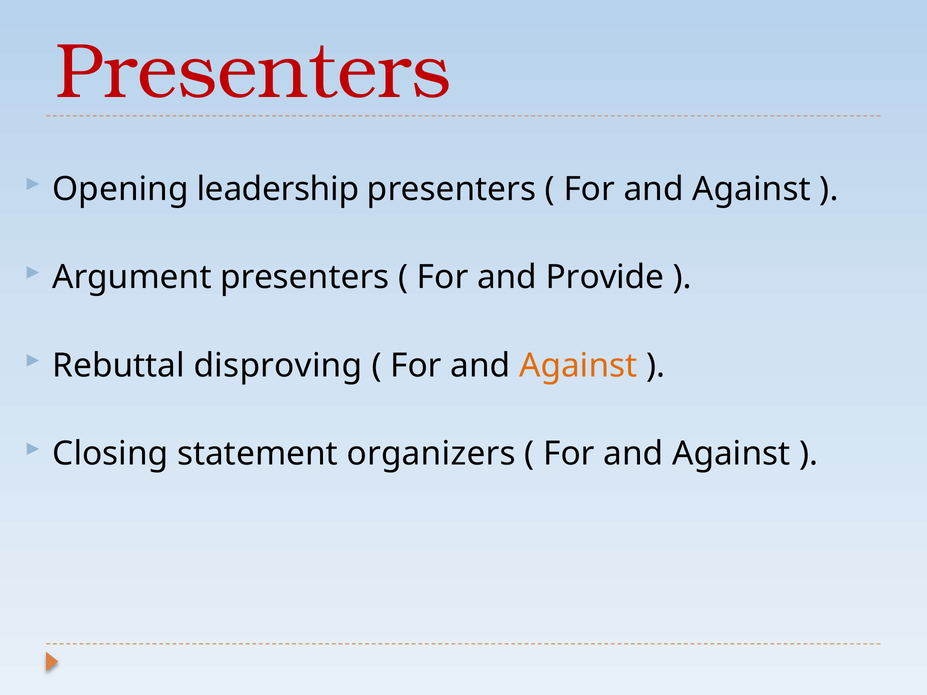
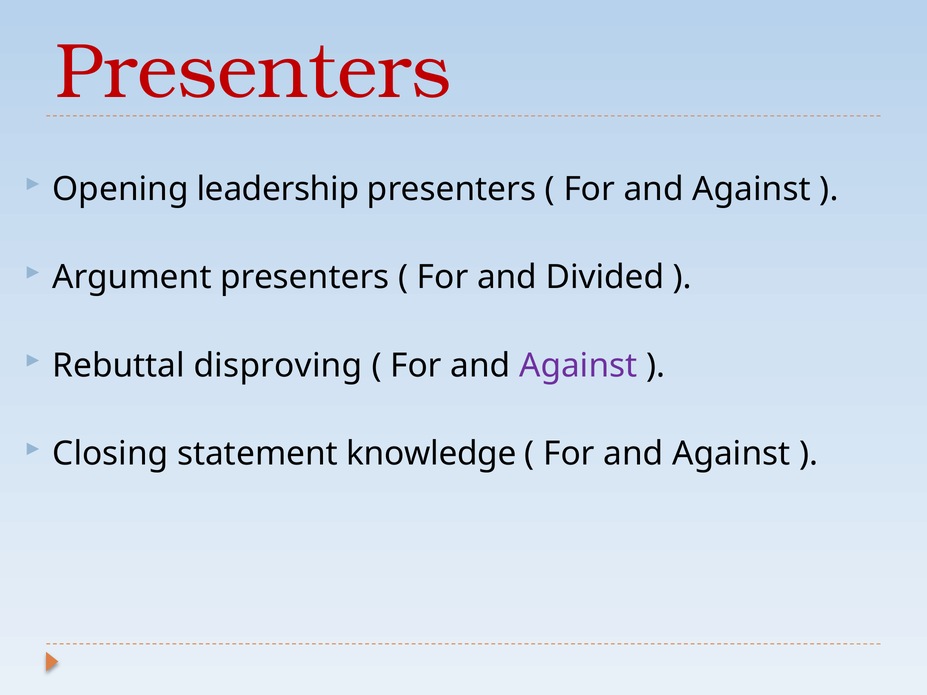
Provide: Provide -> Divided (605, 278)
Against colour: orange -> purple (578, 366)
organizers: organizers -> knowledge (431, 454)
